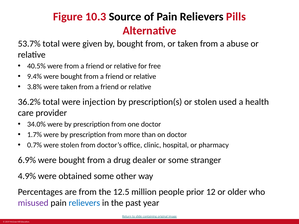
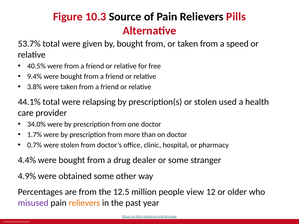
abuse: abuse -> speed (237, 44)
36.2%: 36.2% -> 44.1% (29, 102)
injection: injection -> relapsing (99, 102)
6.9%: 6.9% -> 4.4% (27, 160)
prior: prior -> view (195, 192)
relievers colour: blue -> orange (84, 203)
